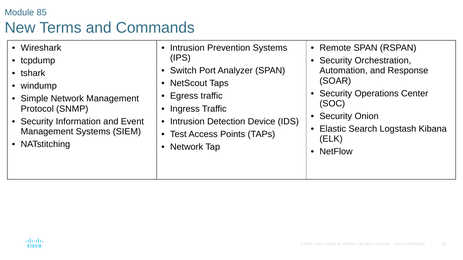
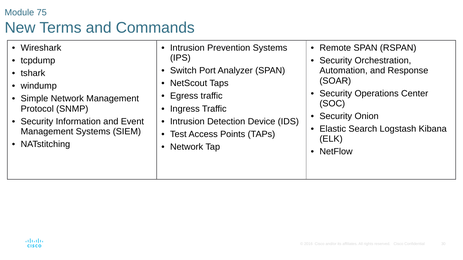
85: 85 -> 75 (42, 13)
